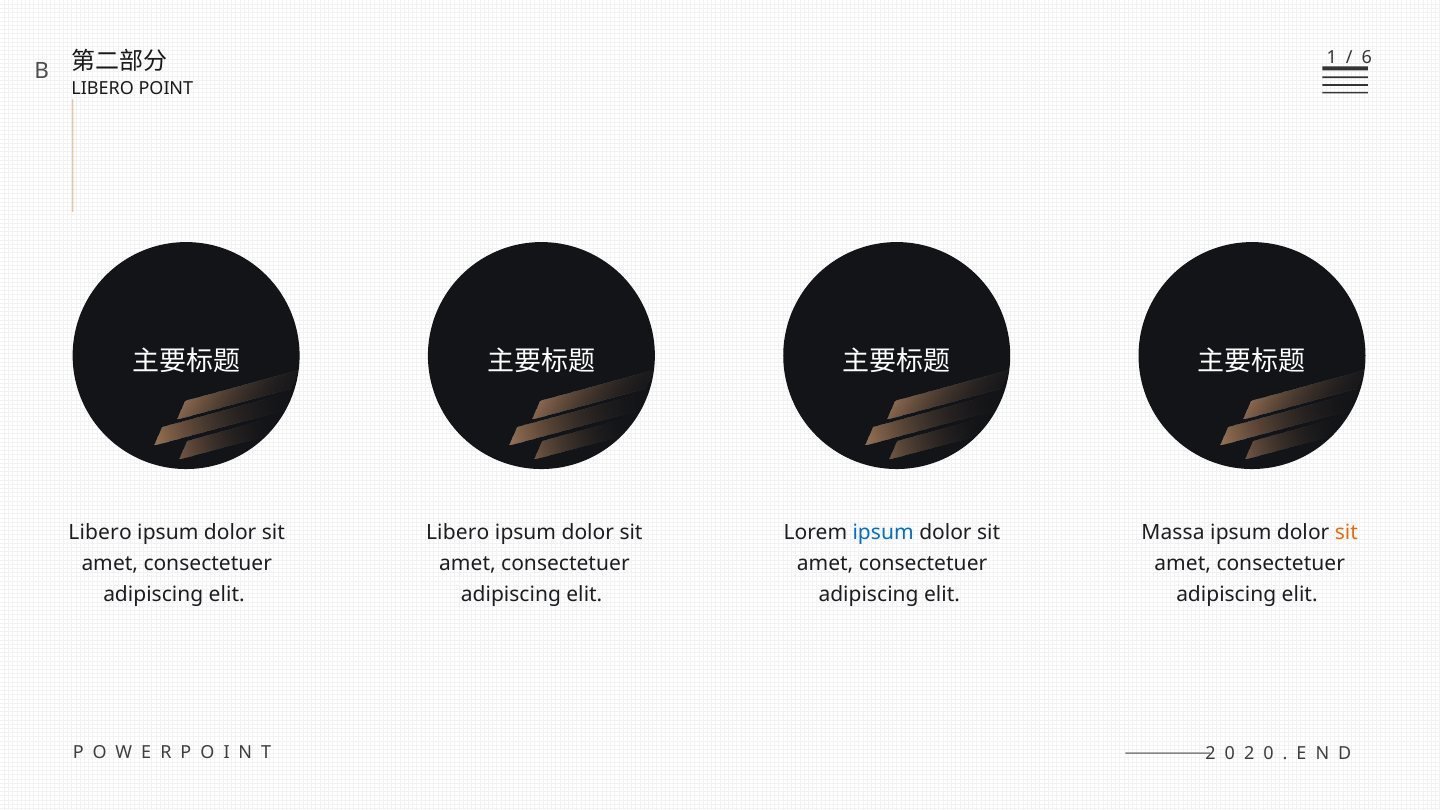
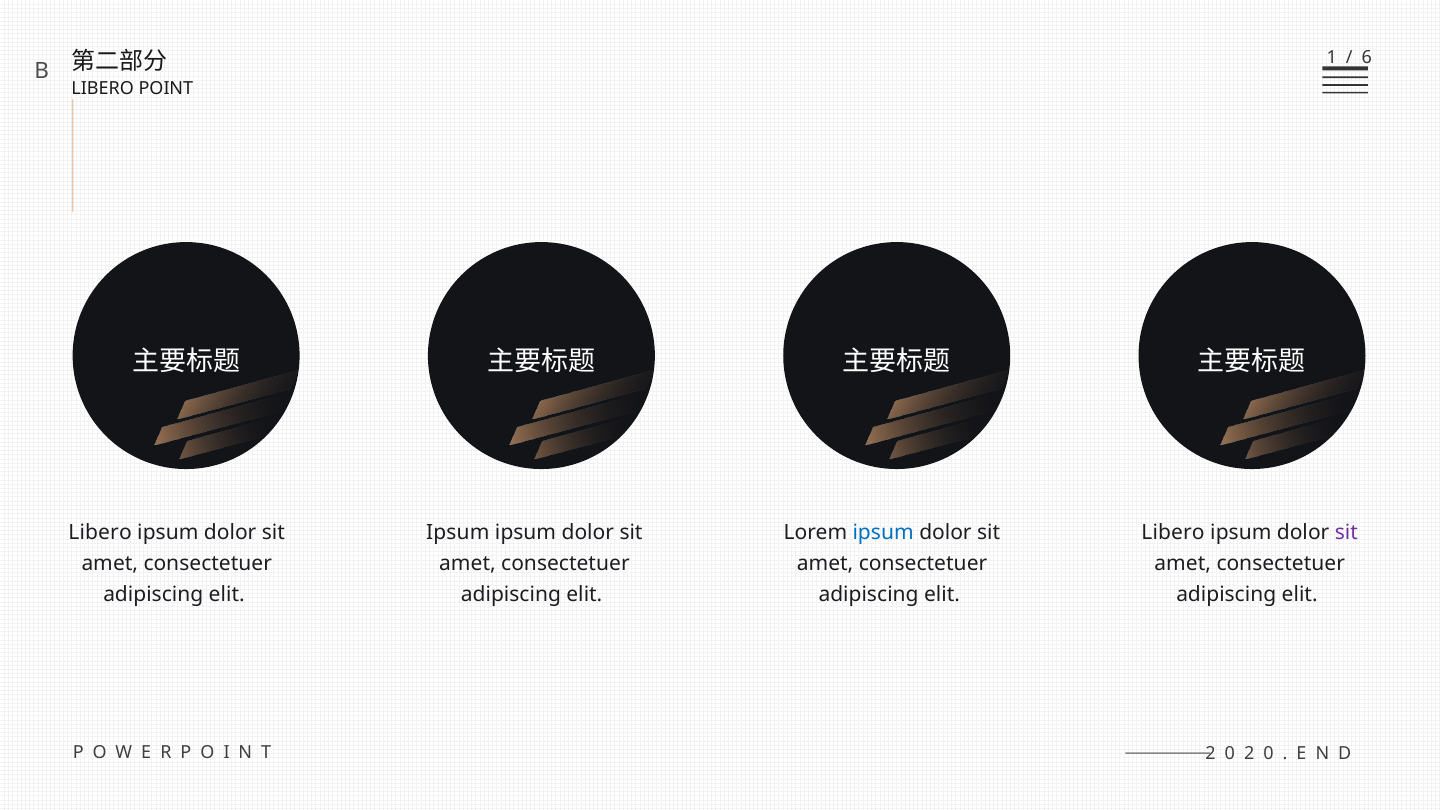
Libero: Libero -> Ipsum (458, 532)
Massa: Massa -> Libero (1173, 532)
sit colour: orange -> purple (1346, 532)
